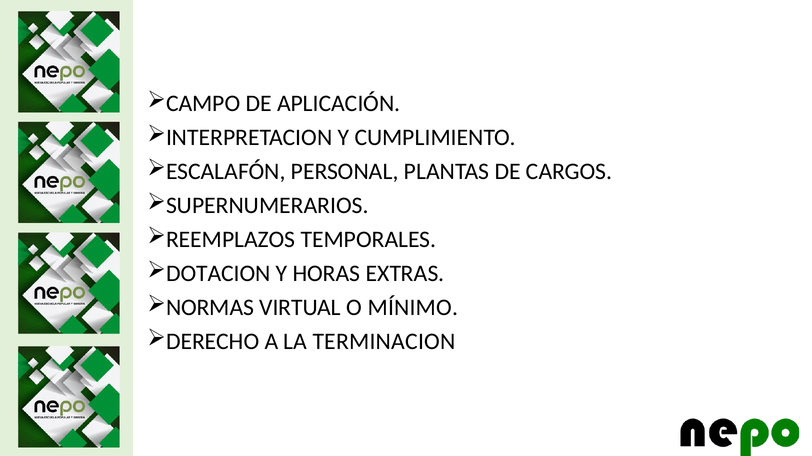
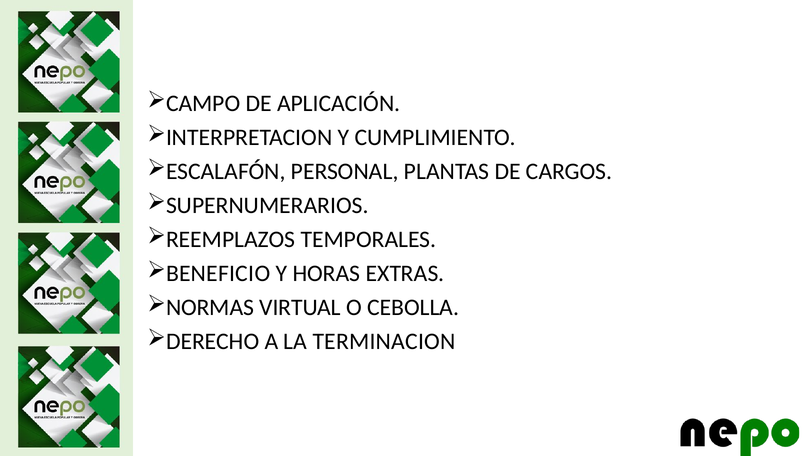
DOTACION: DOTACION -> BENEFICIO (218, 274)
MÍNIMO: MÍNIMO -> CEBOLLA (413, 308)
